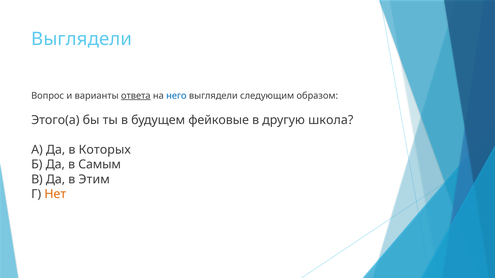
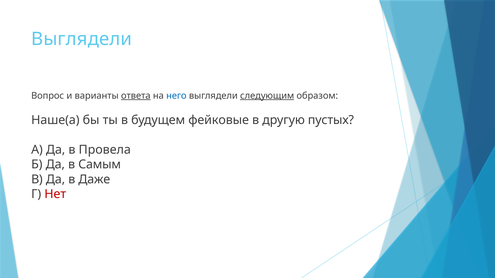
следующим underline: none -> present (267, 96)
Этого(а: Этого(а -> Наше(а (55, 120)
школа: школа -> пустых (331, 120)
Которых: Которых -> Провела (105, 150)
Этим: Этим -> Даже (94, 180)
Нет colour: orange -> red (55, 194)
